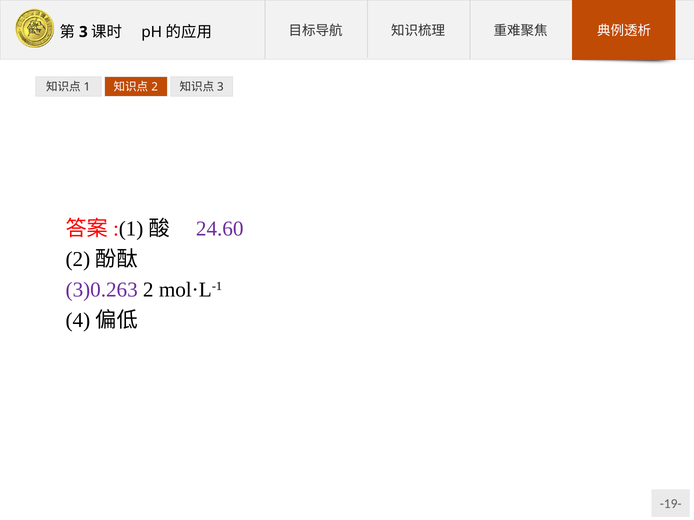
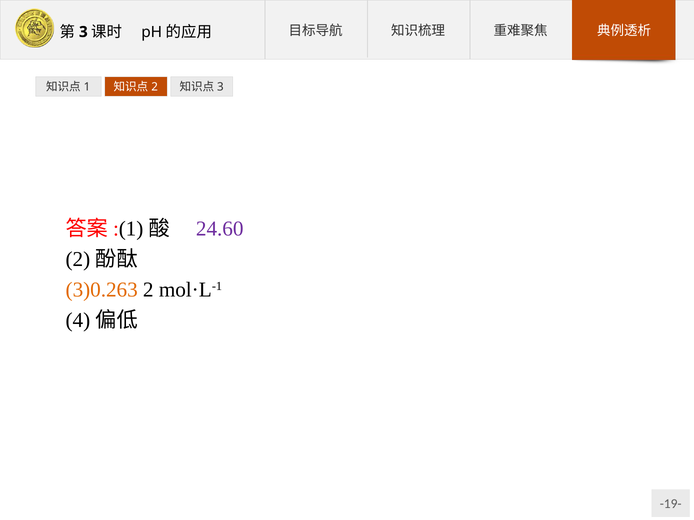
3)0.263 colour: purple -> orange (102, 290)
